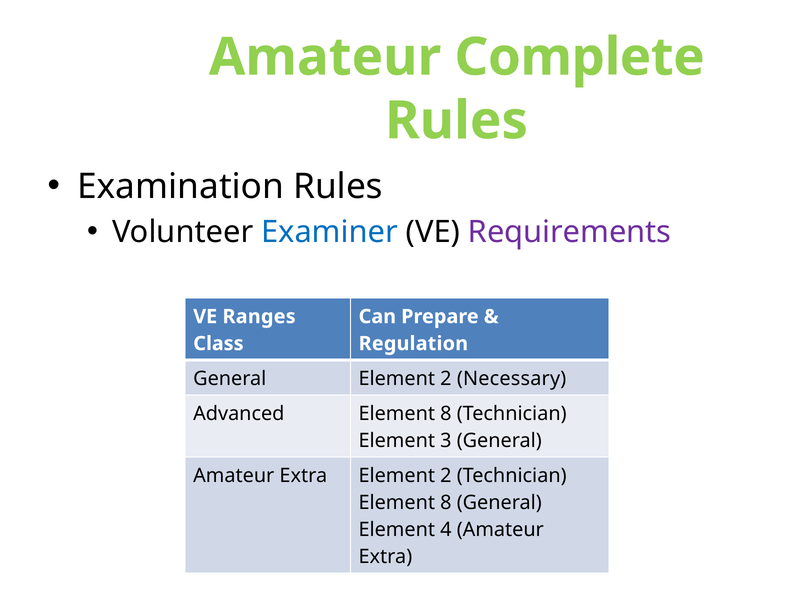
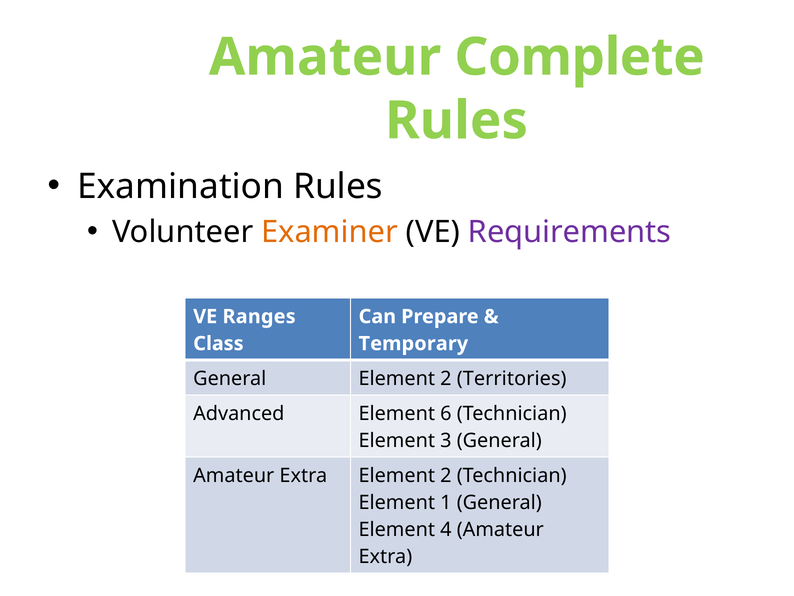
Examiner colour: blue -> orange (330, 232)
Regulation: Regulation -> Temporary (413, 343)
Necessary: Necessary -> Territories (512, 378)
Advanced Element 8: 8 -> 6 (446, 413)
8: 8 -> 1 (446, 502)
